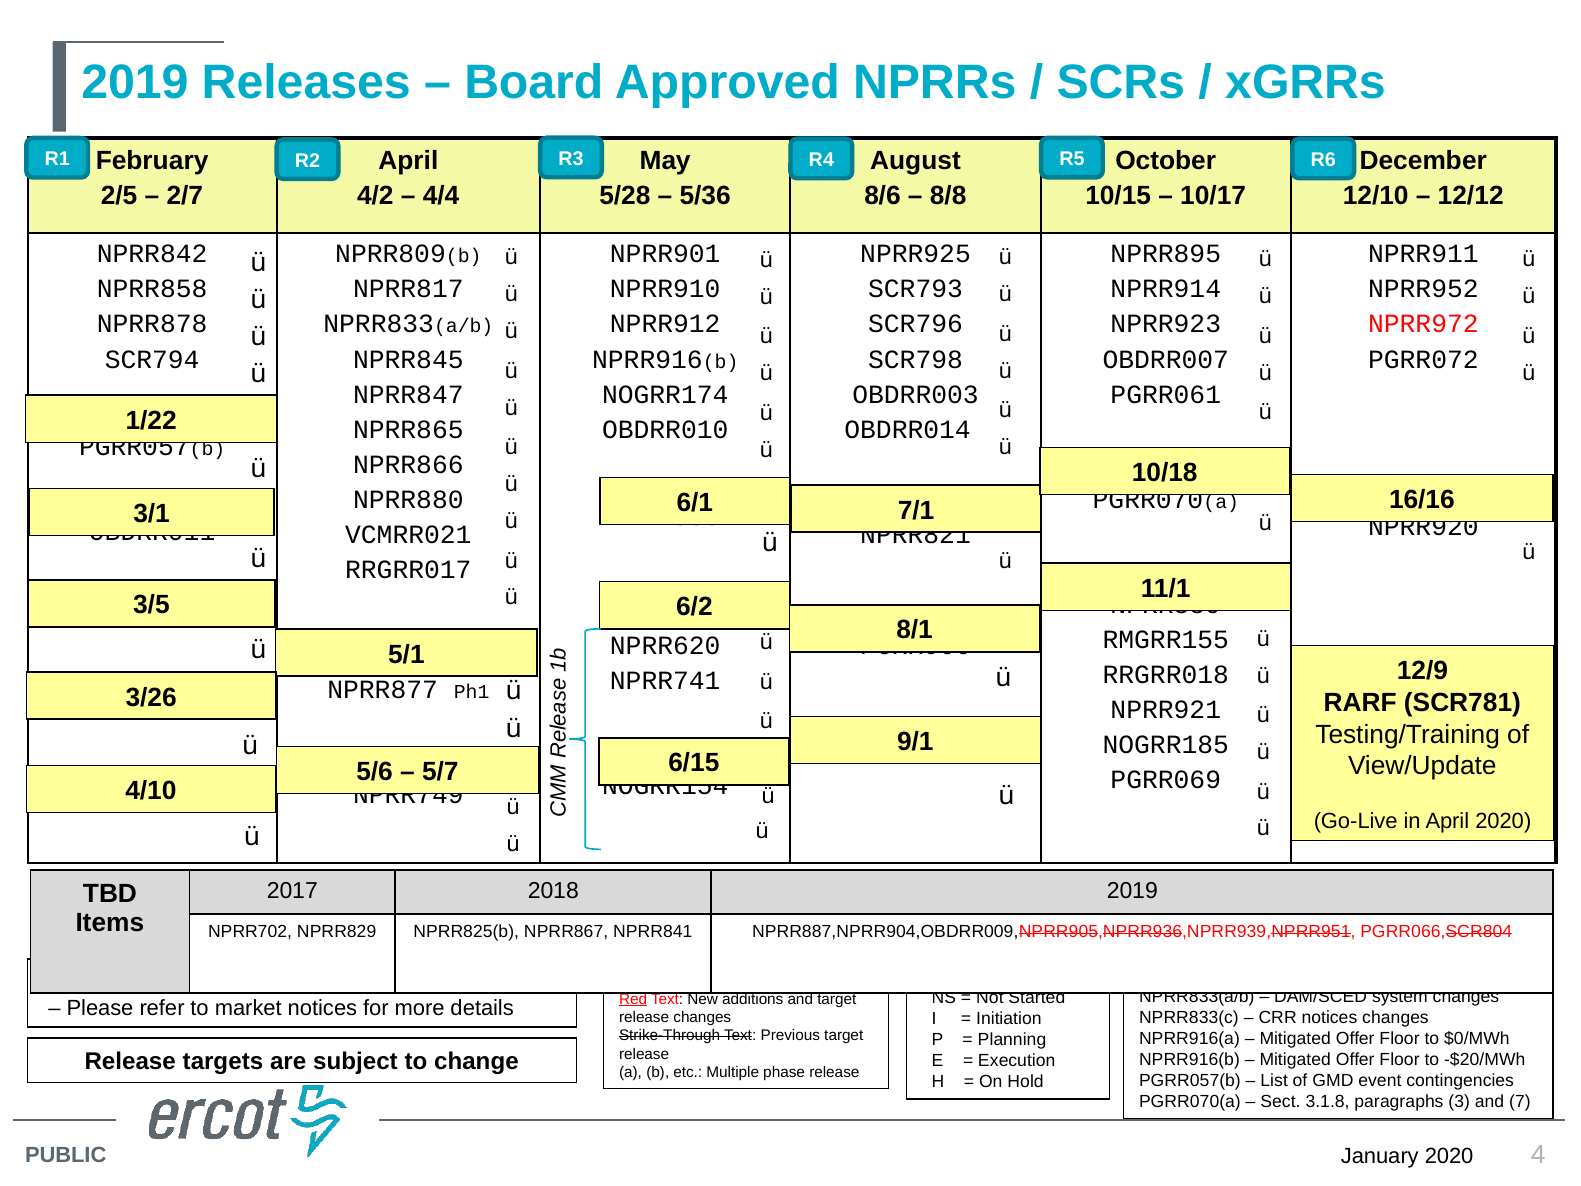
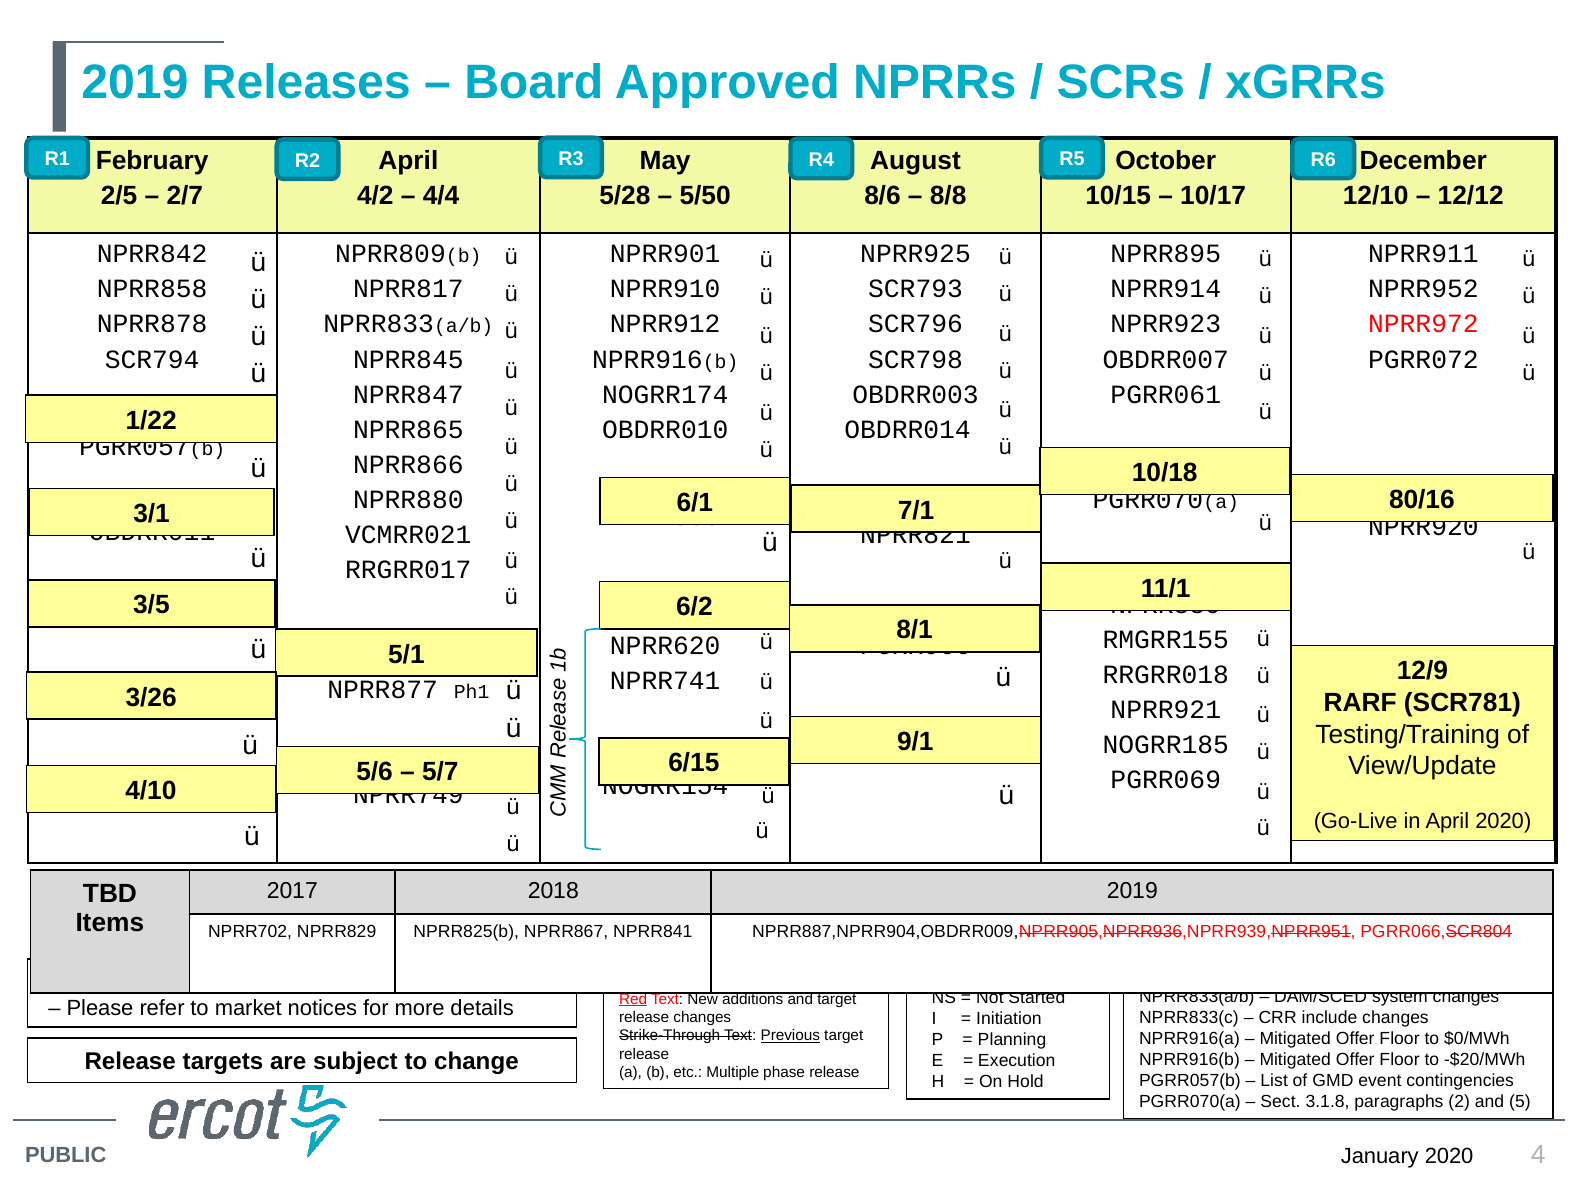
5/36: 5/36 -> 5/50 (705, 196)
16/16: 16/16 -> 80/16 (1422, 500)
CRR notices: notices -> include (1329, 1017)
Previous underline: none -> present (790, 1036)
3: 3 -> 2 (1459, 1101)
7: 7 -> 5 (1520, 1101)
